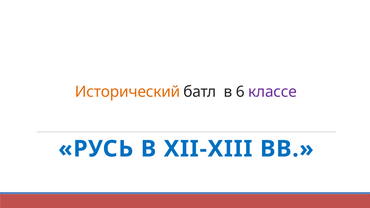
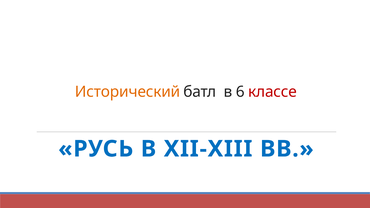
классе colour: purple -> red (273, 92)
